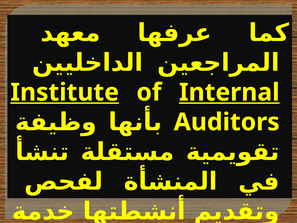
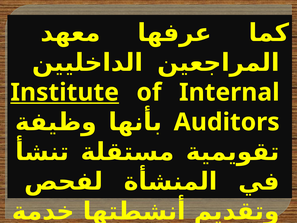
Internal underline: present -> none (229, 92)
